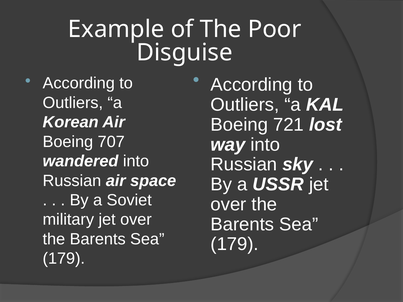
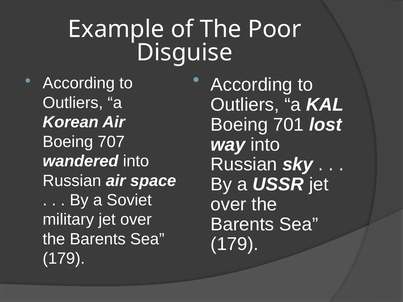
721: 721 -> 701 (289, 125)
